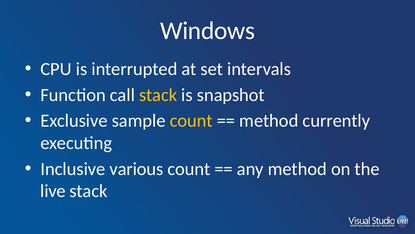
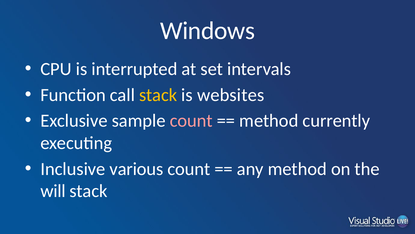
snapshot: snapshot -> websites (231, 95)
count colour: yellow -> pink (191, 121)
live: live -> will (53, 191)
